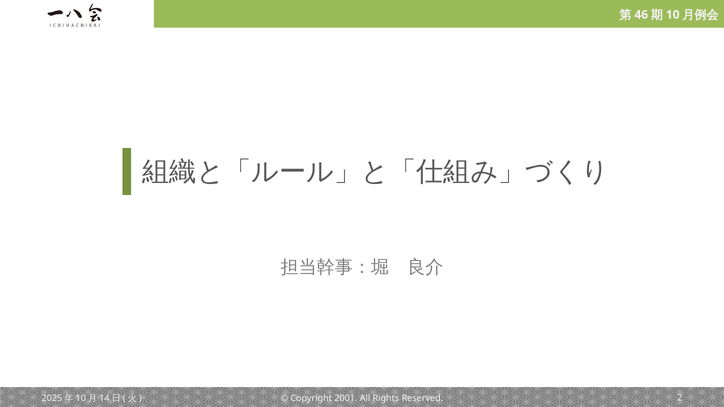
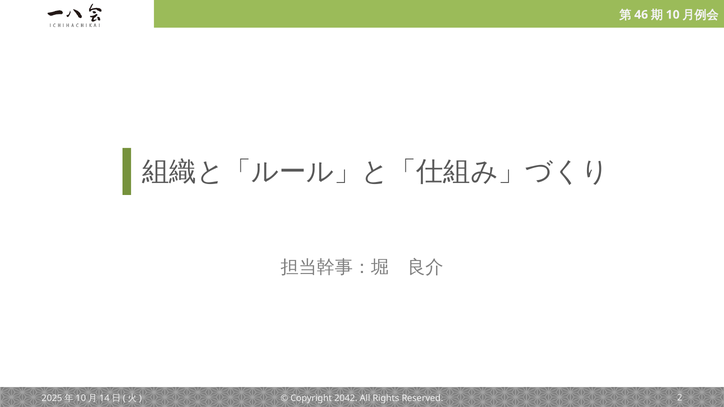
2001: 2001 -> 2042 (346, 399)
